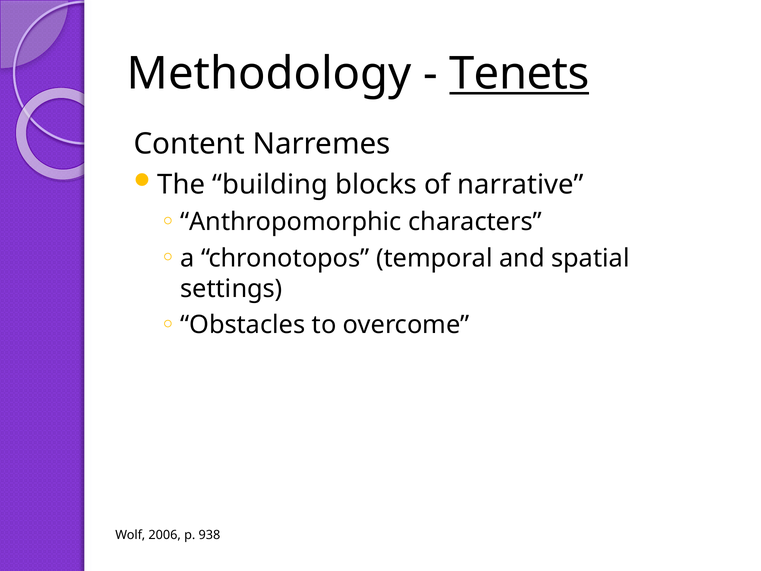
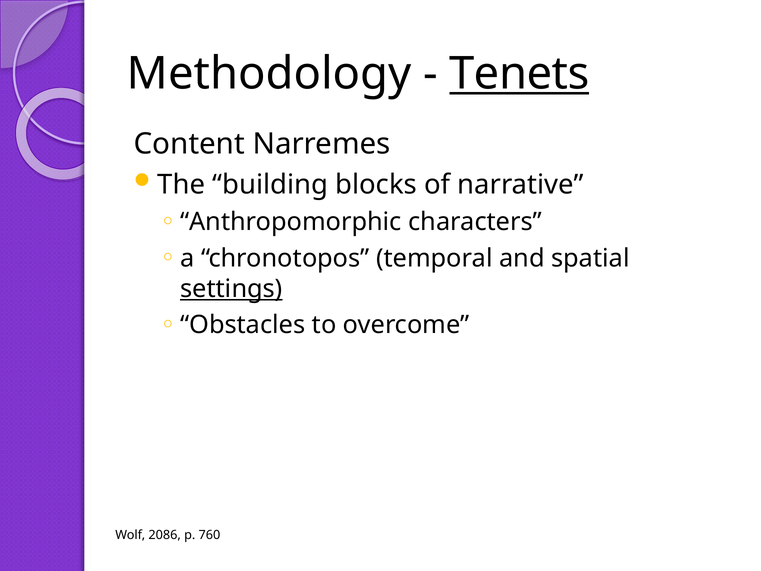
settings underline: none -> present (231, 289)
2006: 2006 -> 2086 (165, 535)
938: 938 -> 760 (209, 535)
